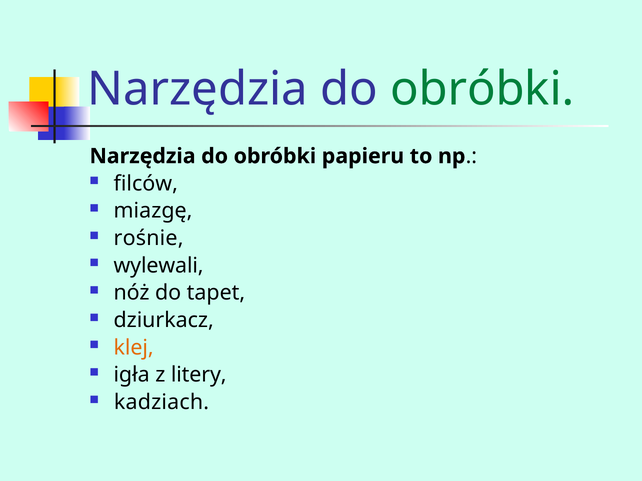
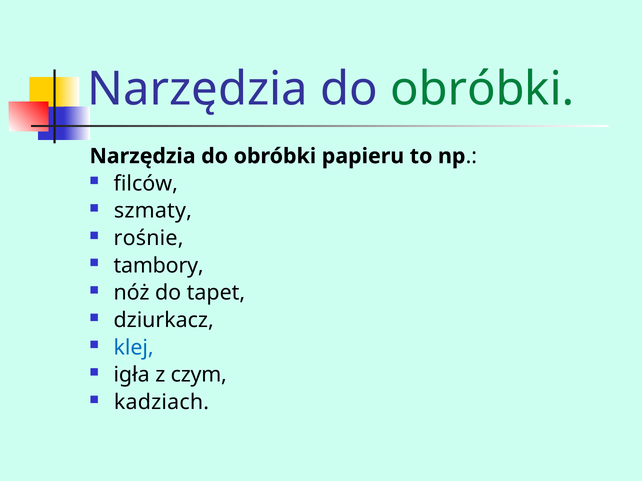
miazgę: miazgę -> szmaty (153, 211)
wylewali: wylewali -> tambory (159, 266)
klej colour: orange -> blue (134, 348)
litery: litery -> czym (199, 375)
